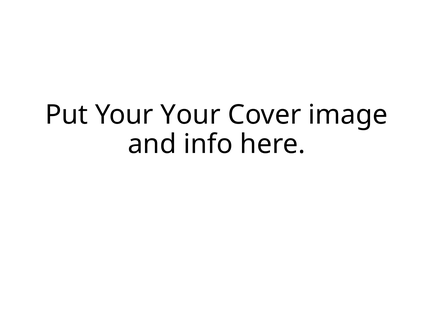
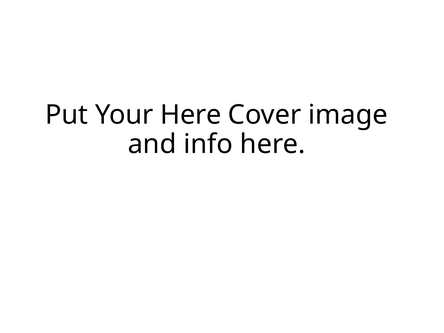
Your Your: Your -> Here (191, 115)
